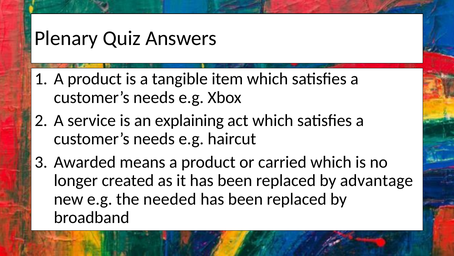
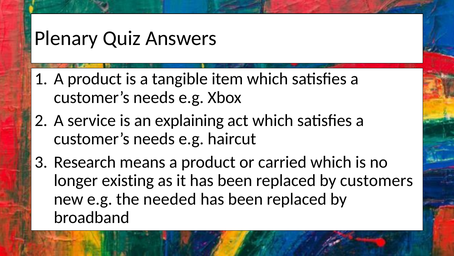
Awarded: Awarded -> Research (85, 162)
created: created -> existing (128, 180)
advantage: advantage -> customers (377, 180)
